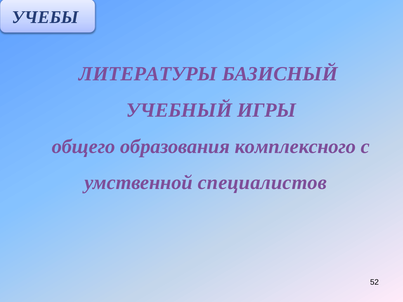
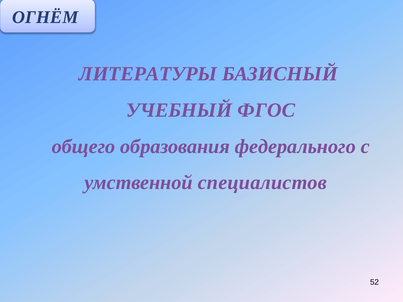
УЧЕБЫ: УЧЕБЫ -> ОГНЁМ (45, 17)
ИГРЫ: ИГРЫ -> ФГОС (266, 110)
комплексного: комплексного -> федерального (295, 147)
